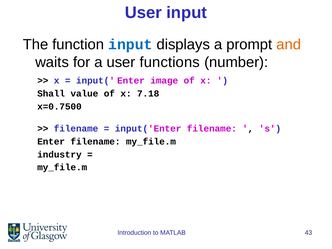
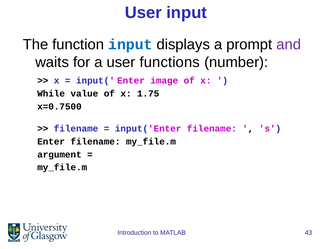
and colour: orange -> purple (289, 44)
Shall: Shall -> While (51, 94)
7.18: 7.18 -> 1.75 (148, 94)
industry: industry -> argument (59, 154)
